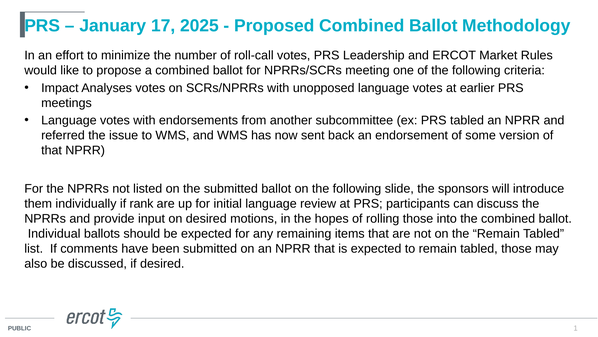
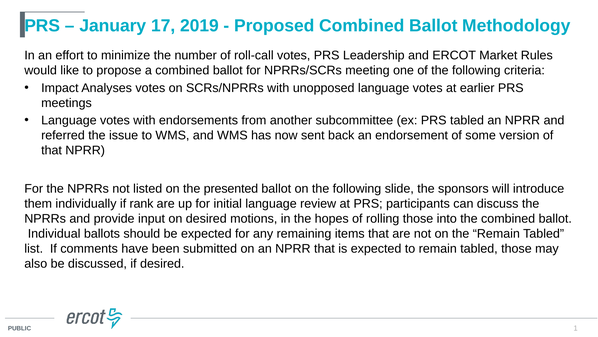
2025: 2025 -> 2019 (199, 26)
the submitted: submitted -> presented (231, 188)
